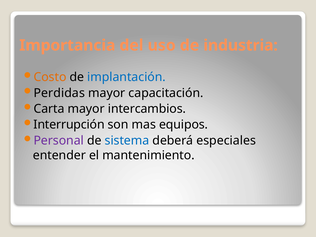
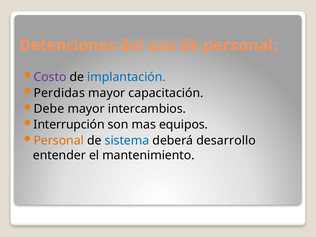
Importancia: Importancia -> Detenciones (67, 45)
de industria: industria -> personal (240, 45)
Costo colour: orange -> purple (50, 77)
Carta: Carta -> Debe (49, 109)
Personal colour: purple -> orange (59, 141)
especiales: especiales -> desarrollo (226, 141)
